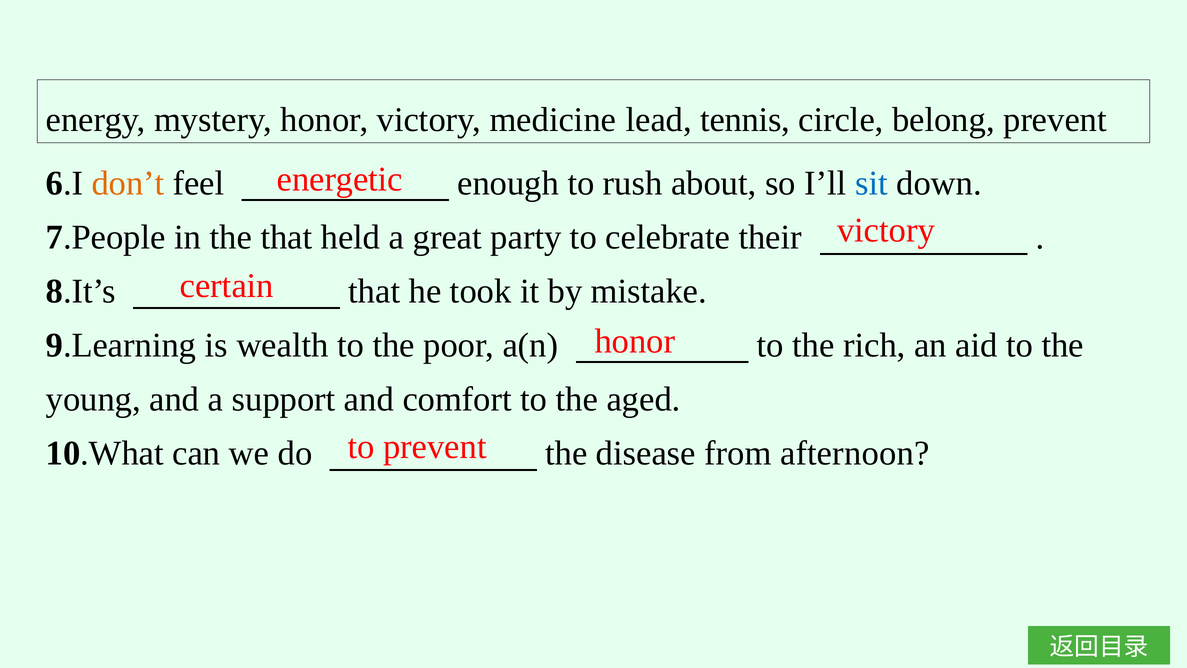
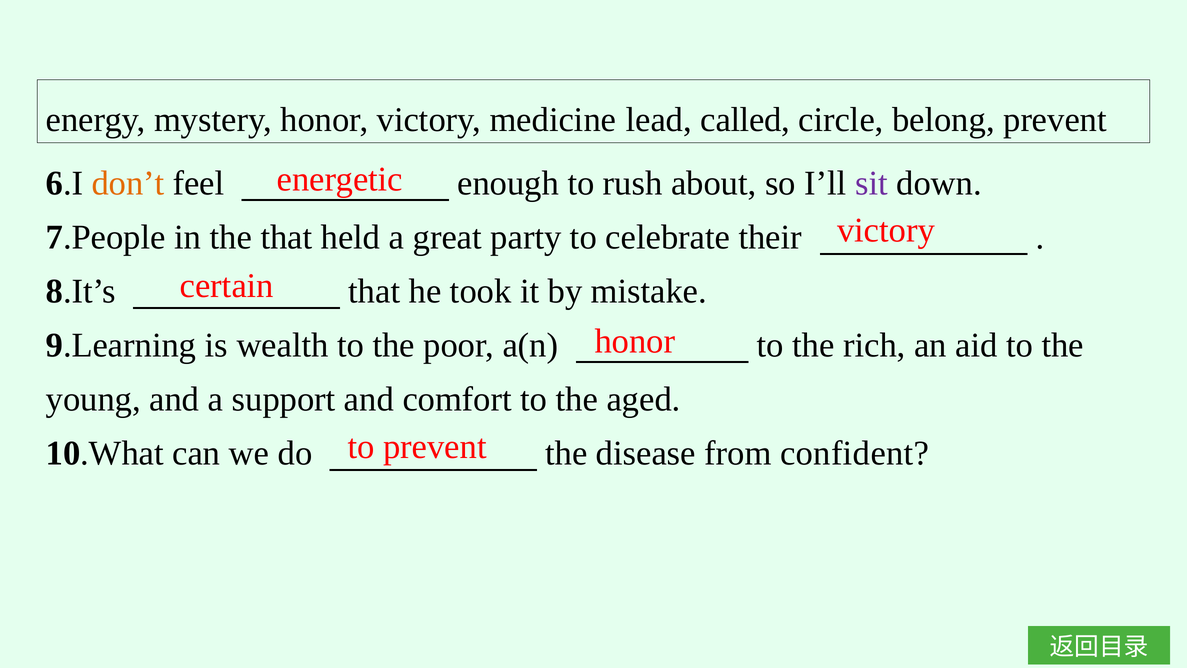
tennis: tennis -> called (745, 120)
sit colour: blue -> purple (871, 183)
afternoon: afternoon -> confident (855, 453)
